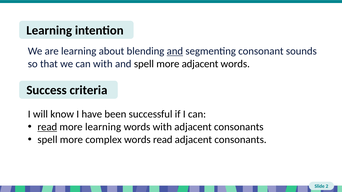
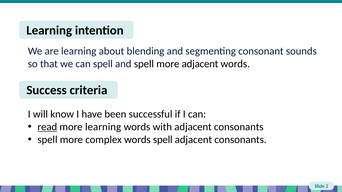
and underline: present -> none (175, 51)
can with: with -> spell (103, 64)
words read: read -> spell (163, 140)
